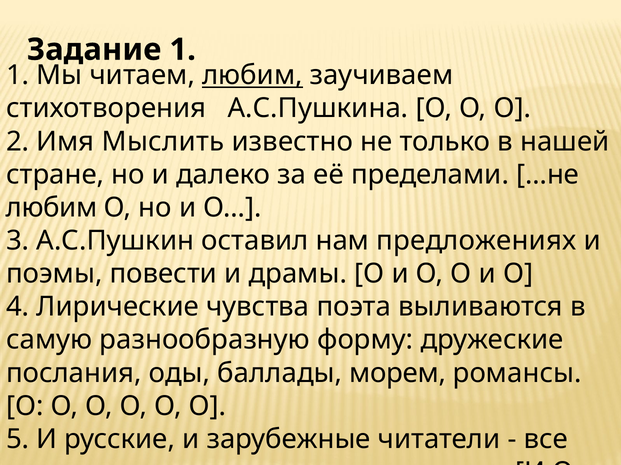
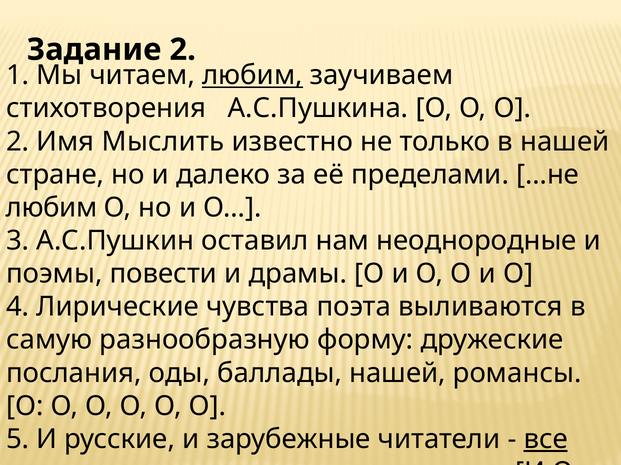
Задание 1: 1 -> 2 (183, 50)
предложениях: предложениях -> неоднородные (476, 241)
баллады морем: морем -> нашей (398, 374)
все underline: none -> present (546, 440)
